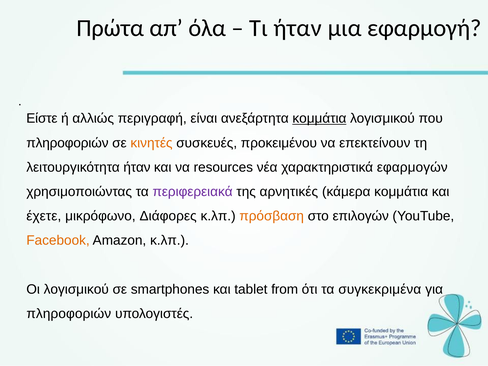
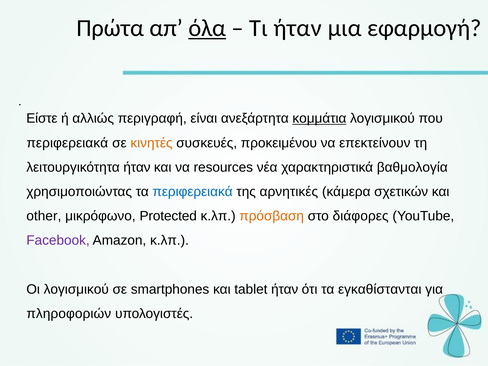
όλα underline: none -> present (207, 28)
πληροφοριών: πληροφοριών -> περιφερειακά (67, 143)
εφαρμογών: εφαρμογών -> βαθμολογία (412, 167)
περιφερειακά colour: purple -> blue (193, 192)
κάμερα κομμάτια: κομμάτια -> σχετικών (401, 192)
έχετε: έχετε -> other (44, 216)
Διάφορες: Διάφορες -> Protected (168, 216)
επιλογών: επιλογών -> διάφορες (361, 216)
Facebook colour: orange -> purple (58, 240)
tablet from: from -> ήταν (285, 289)
συγκεκριμένα: συγκεκριμένα -> εγκαθίστανται (380, 289)
